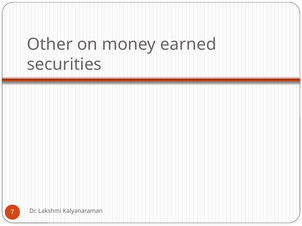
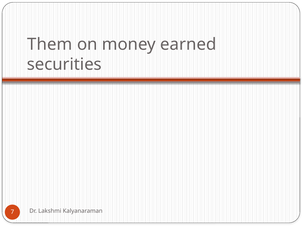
Other: Other -> Them (50, 44)
